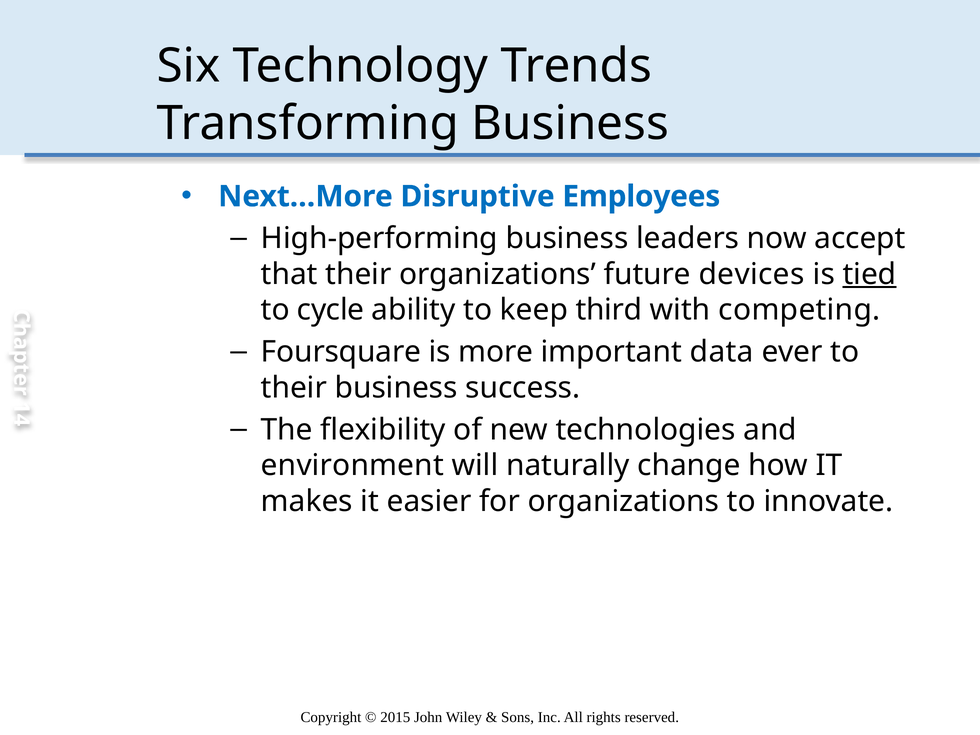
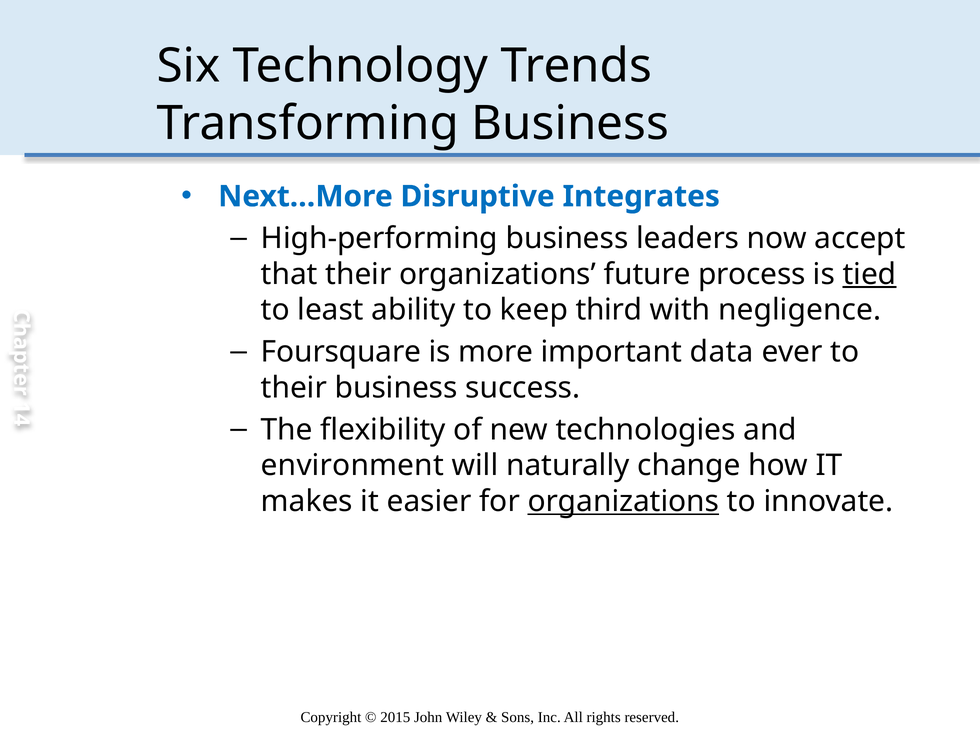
Employees: Employees -> Integrates (641, 196)
devices: devices -> process (752, 274)
cycle: cycle -> least (331, 310)
competing: competing -> negligence (800, 310)
organizations underline: none -> present (623, 501)
